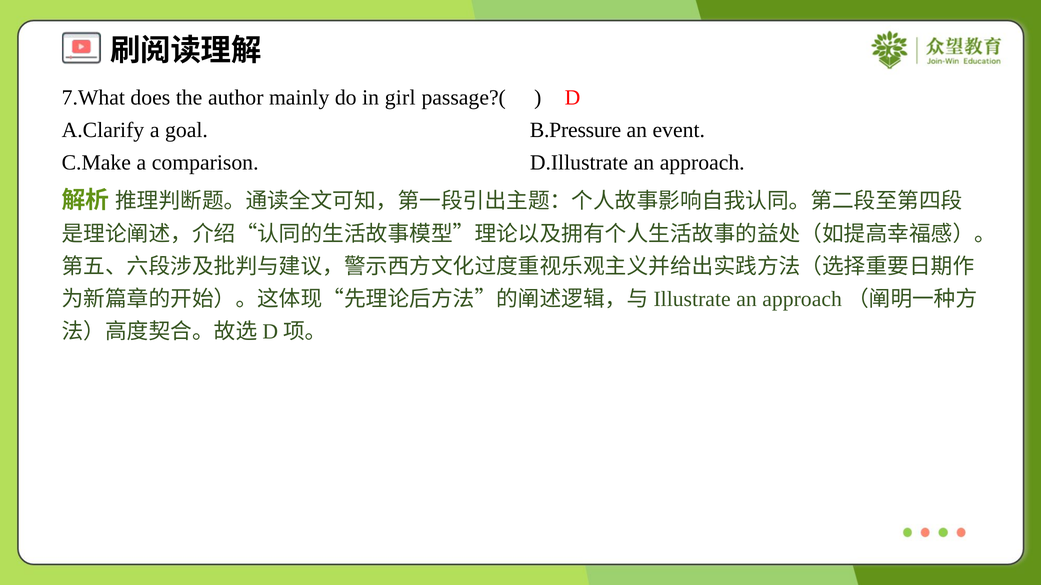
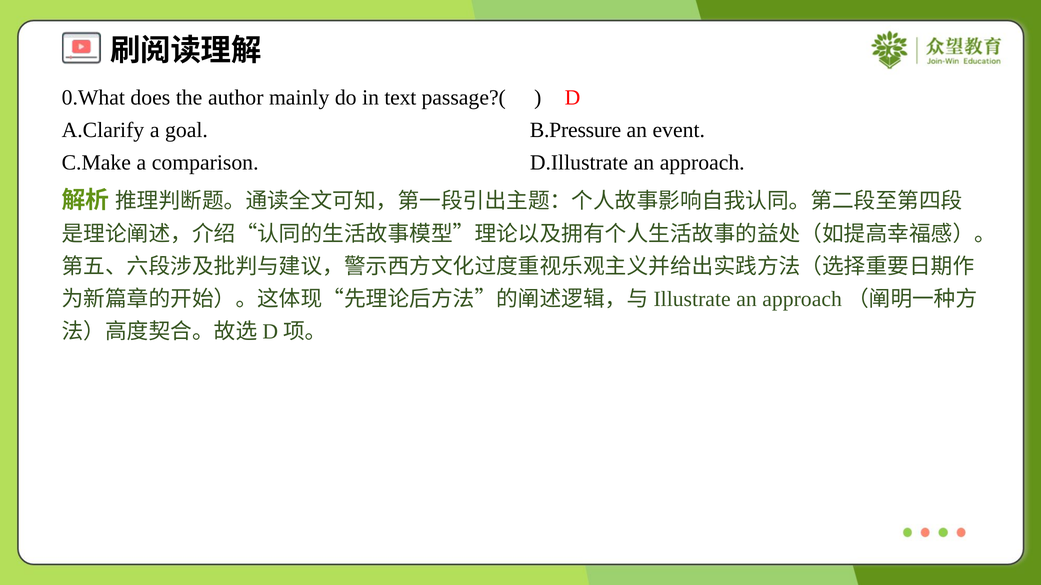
7.What: 7.What -> 0.What (93, 98)
girl: girl -> text (400, 98)
